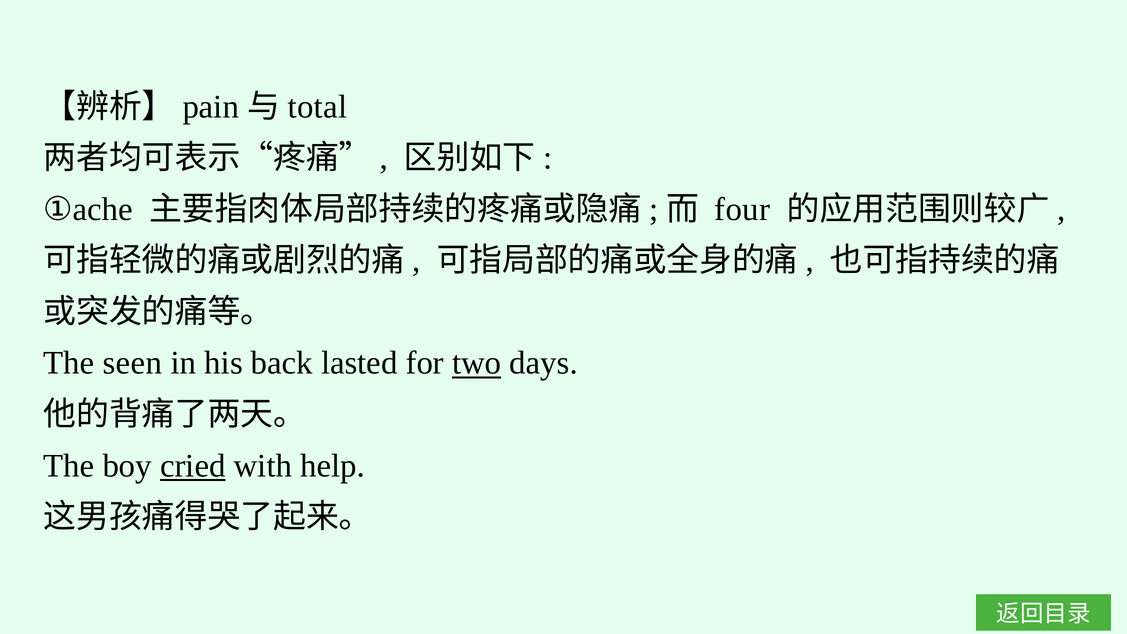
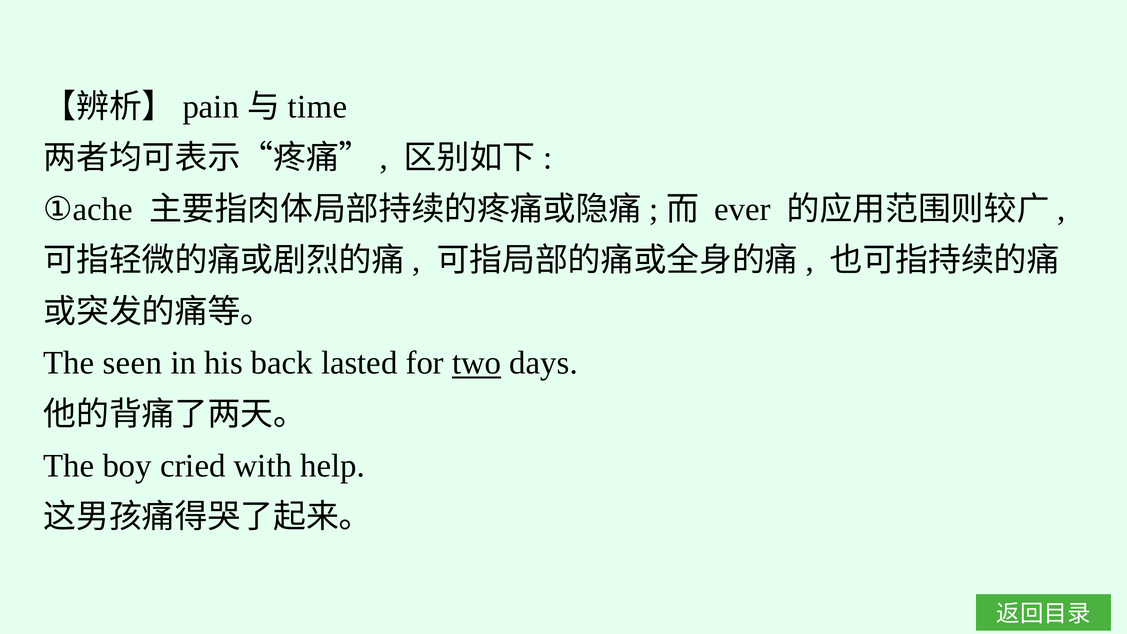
total: total -> time (318, 107)
four: four -> ever (742, 209)
cried underline: present -> none (193, 466)
